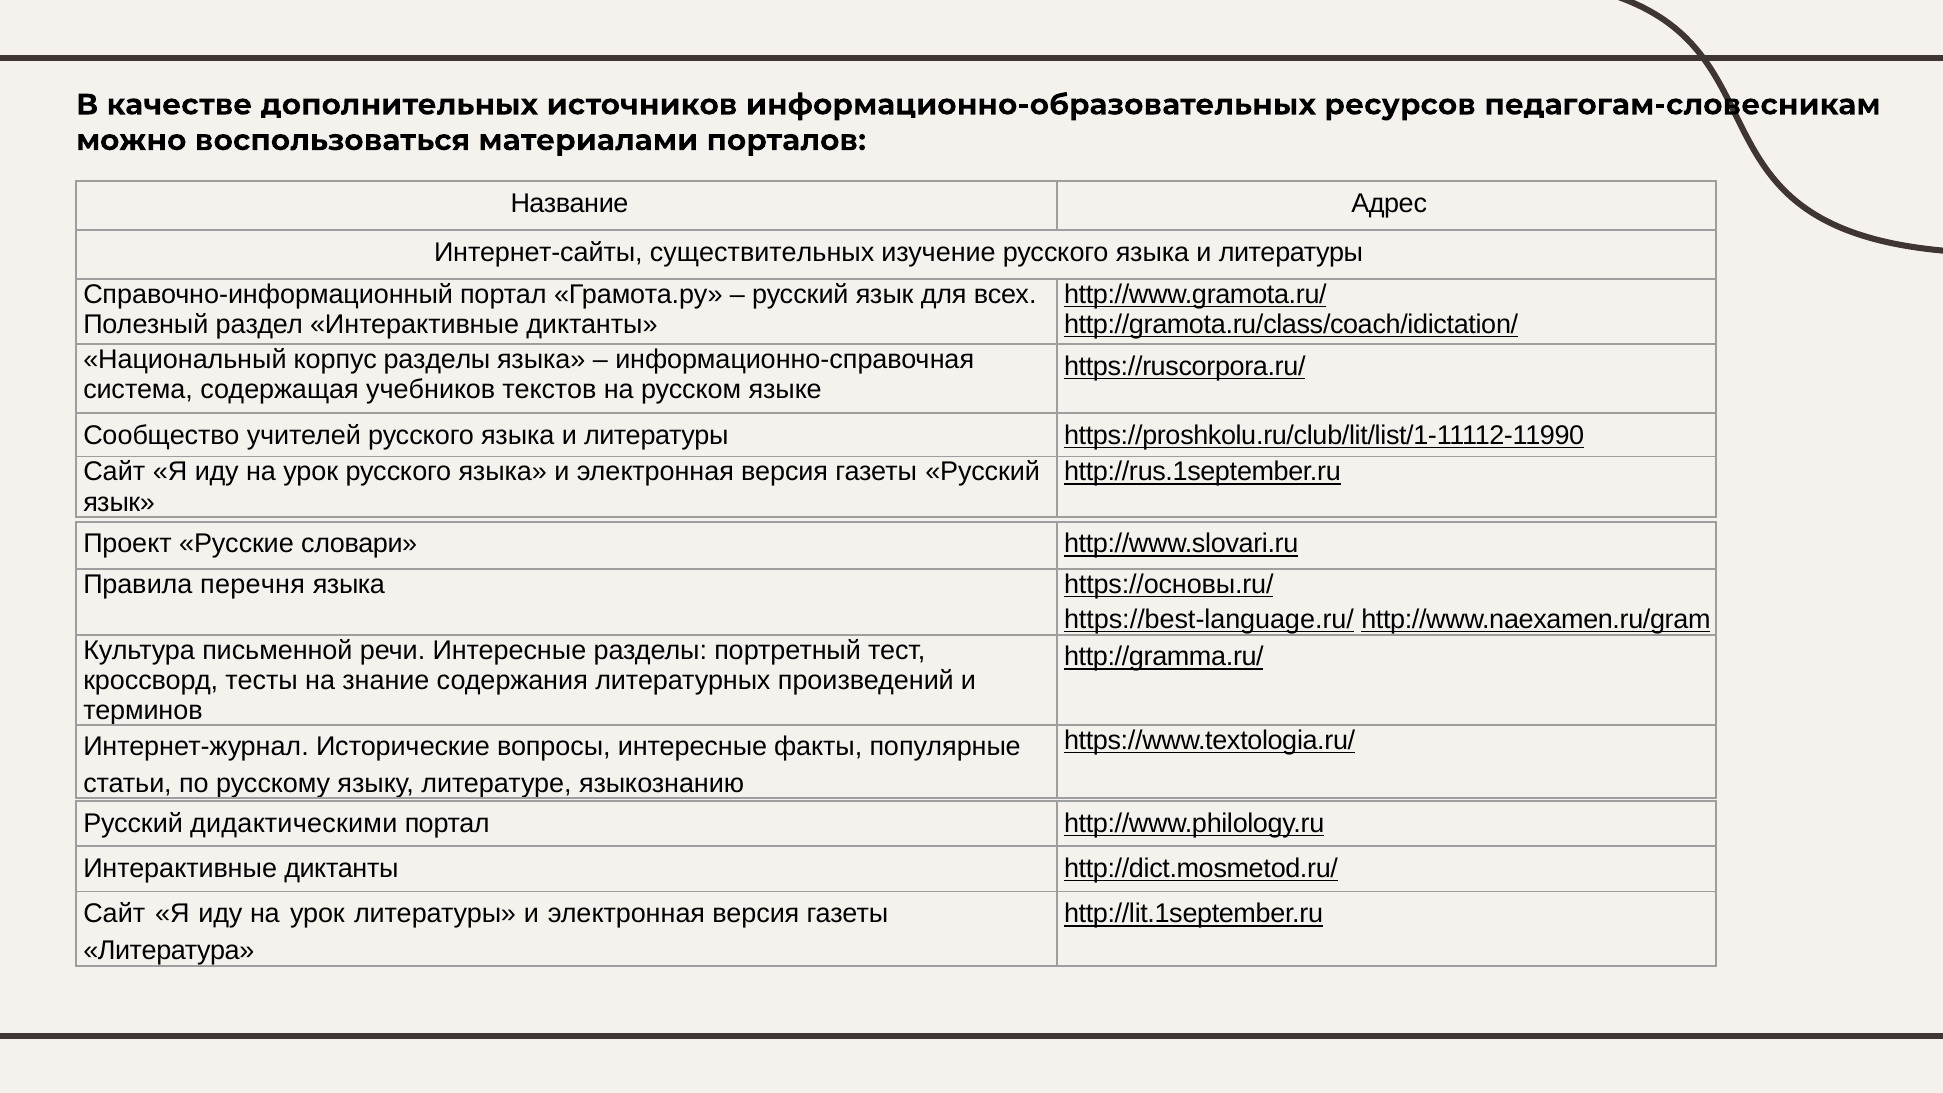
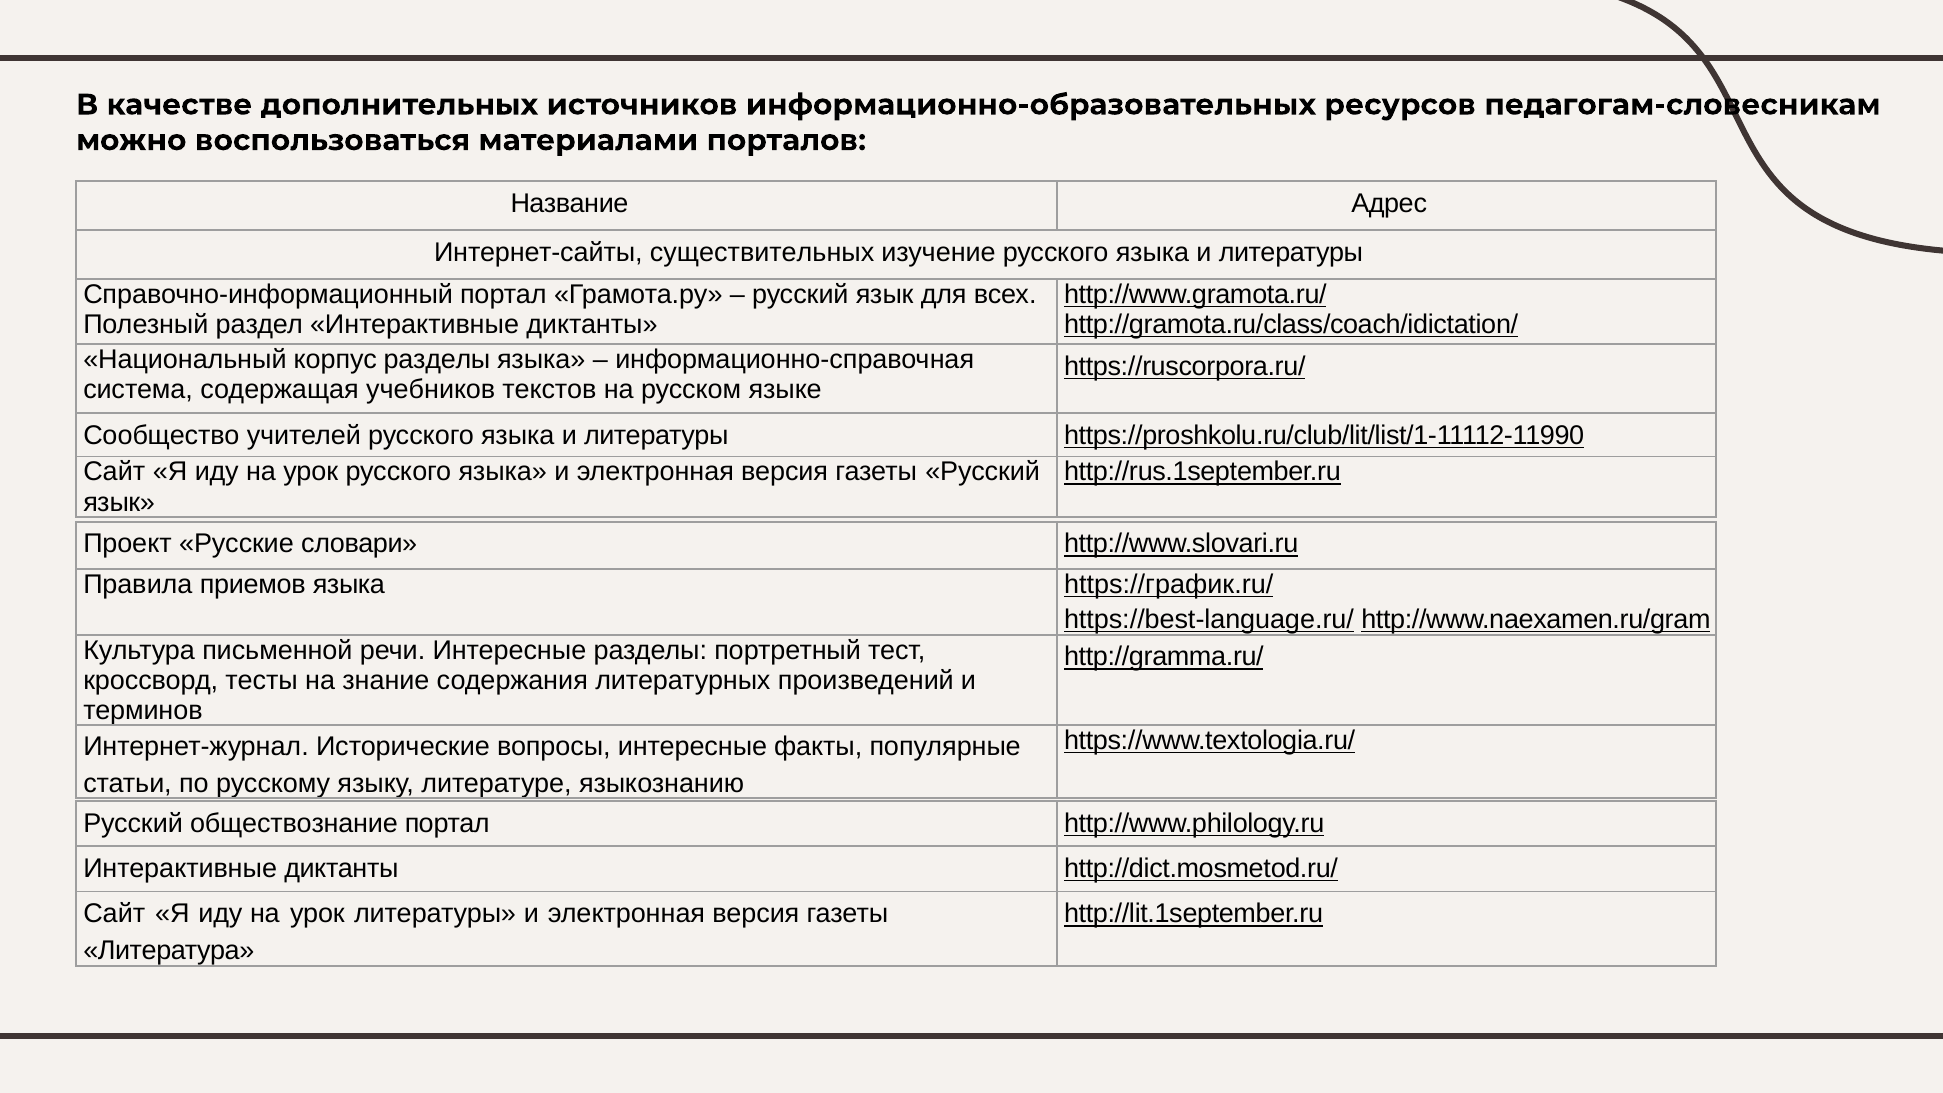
перечня: перечня -> приемов (253, 585)
https://основы.ru/: https://основы.ru/ -> https://график.ru/ (1169, 585)
дидактическими: дидактическими -> обществознание (294, 823)
